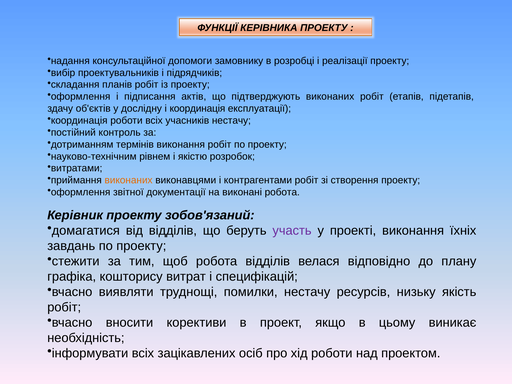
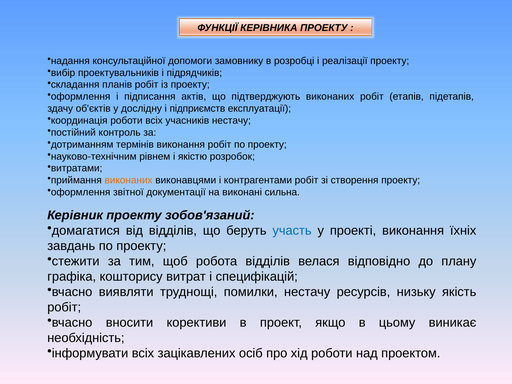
і координація: координація -> підприємств (197, 109)
виконані робота: робота -> сильна (282, 192)
участь colour: purple -> blue (292, 231)
